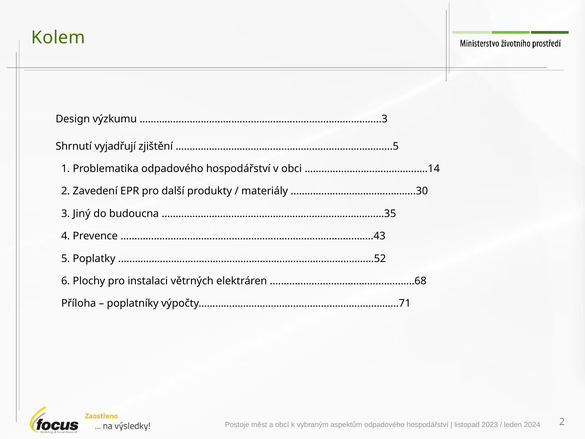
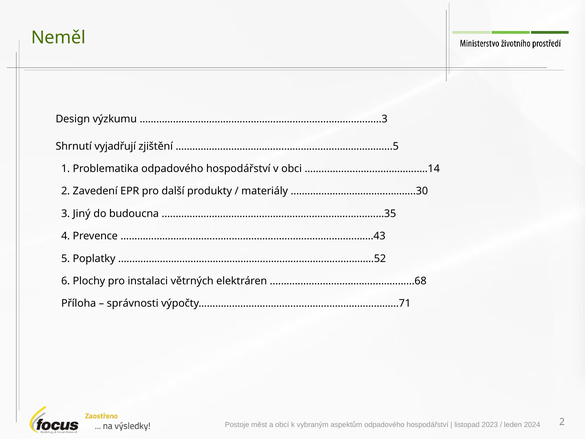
Kolem: Kolem -> Neměl (58, 38)
poplatníky: poplatníky -> správnosti (133, 303)
